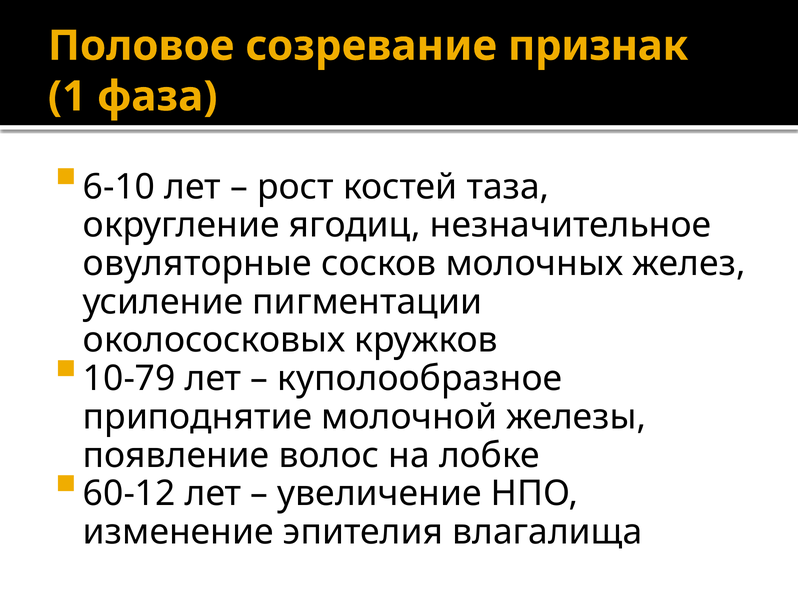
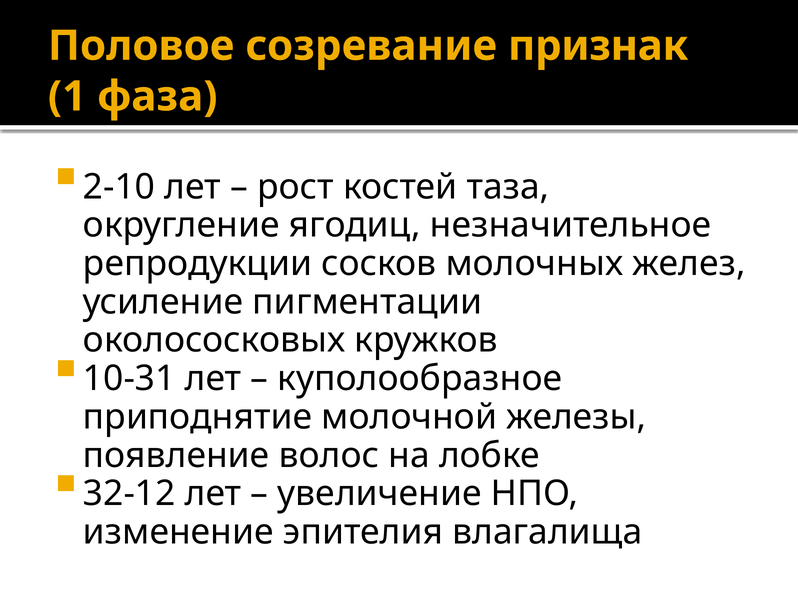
6-10: 6-10 -> 2-10 (119, 187)
овуляторные: овуляторные -> репродукции (198, 263)
10-79: 10-79 -> 10-31 (129, 378)
60-12: 60-12 -> 32-12 (129, 493)
